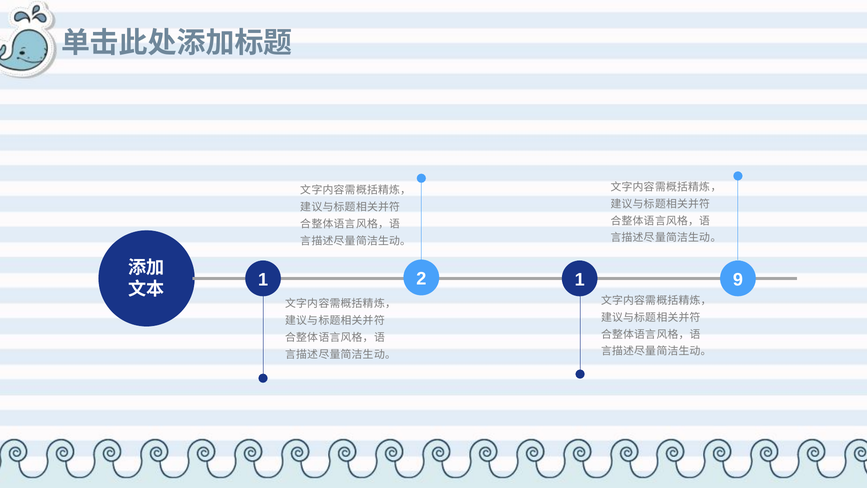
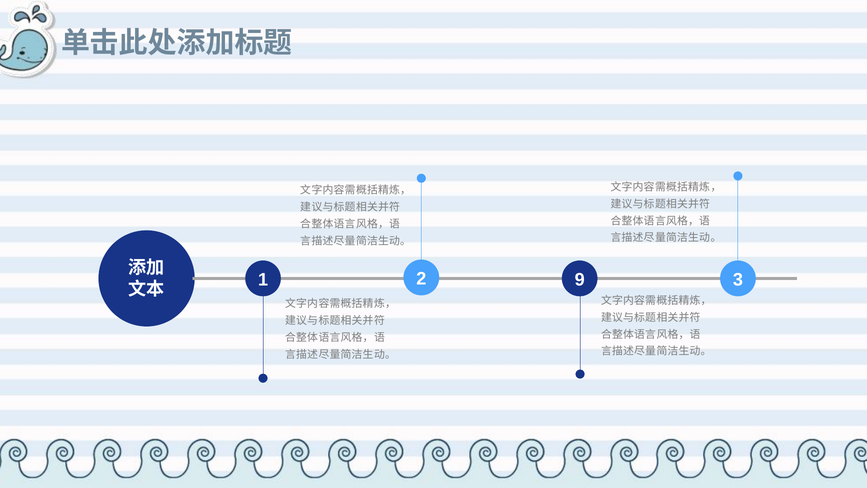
9: 9 -> 3 (738, 279)
1 1: 1 -> 9 (580, 279)
